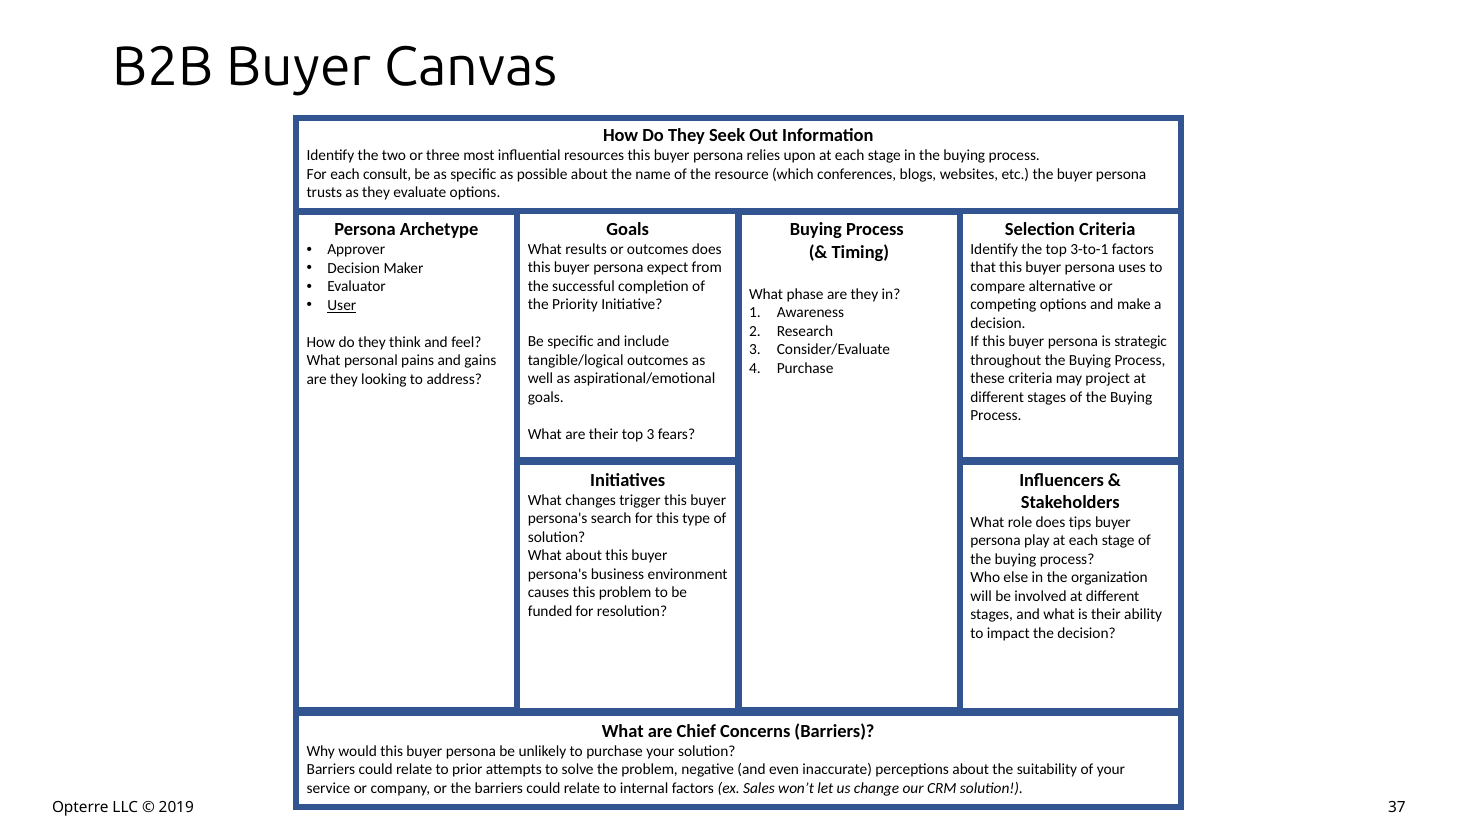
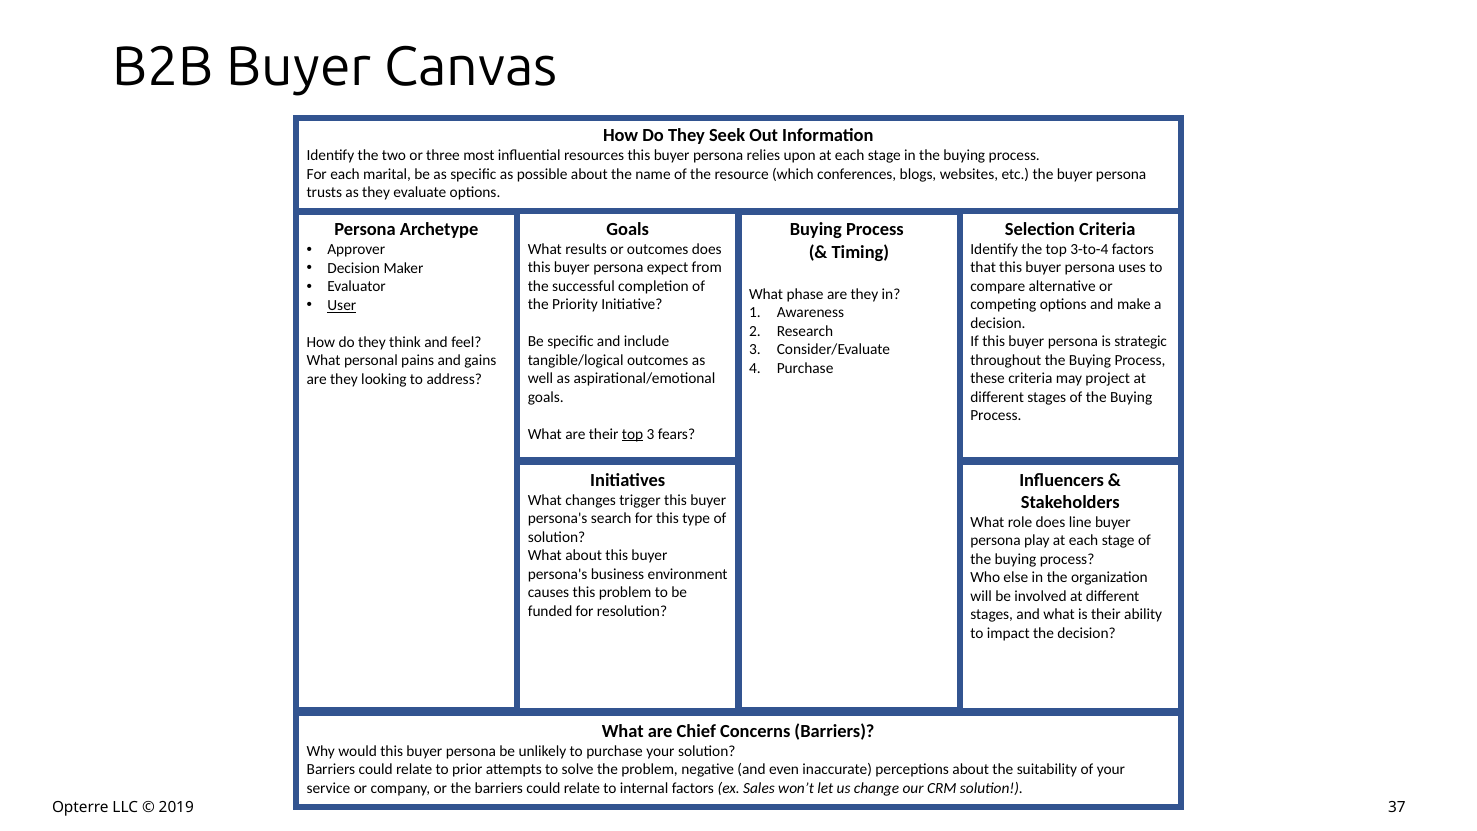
consult: consult -> marital (387, 174)
3-to-1: 3-to-1 -> 3-to-4 (1089, 249)
top underline: none -> present (633, 434)
tips: tips -> line (1080, 522)
